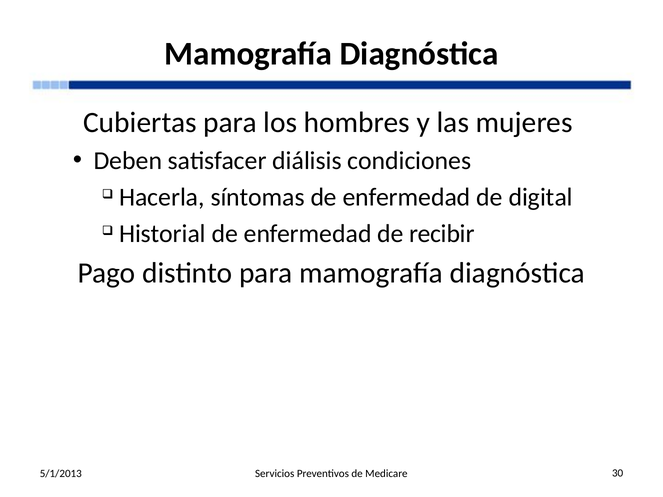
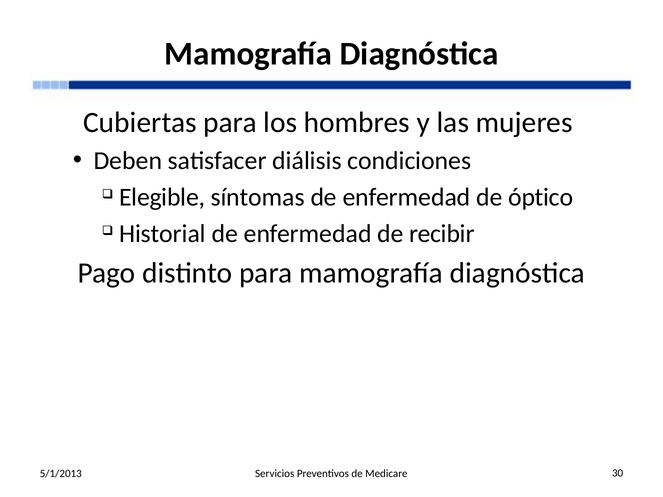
Hacerla: Hacerla -> Elegible (162, 197)
digital: digital -> óptico (541, 197)
